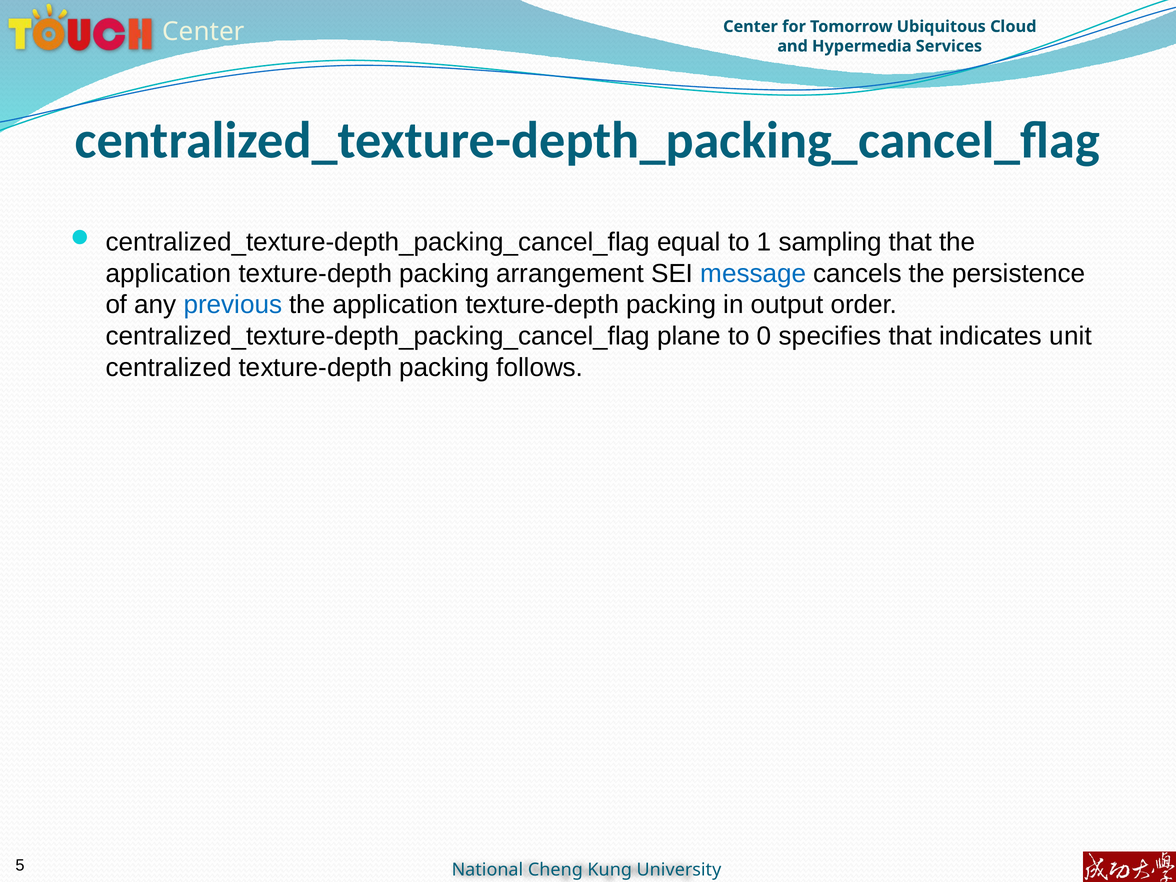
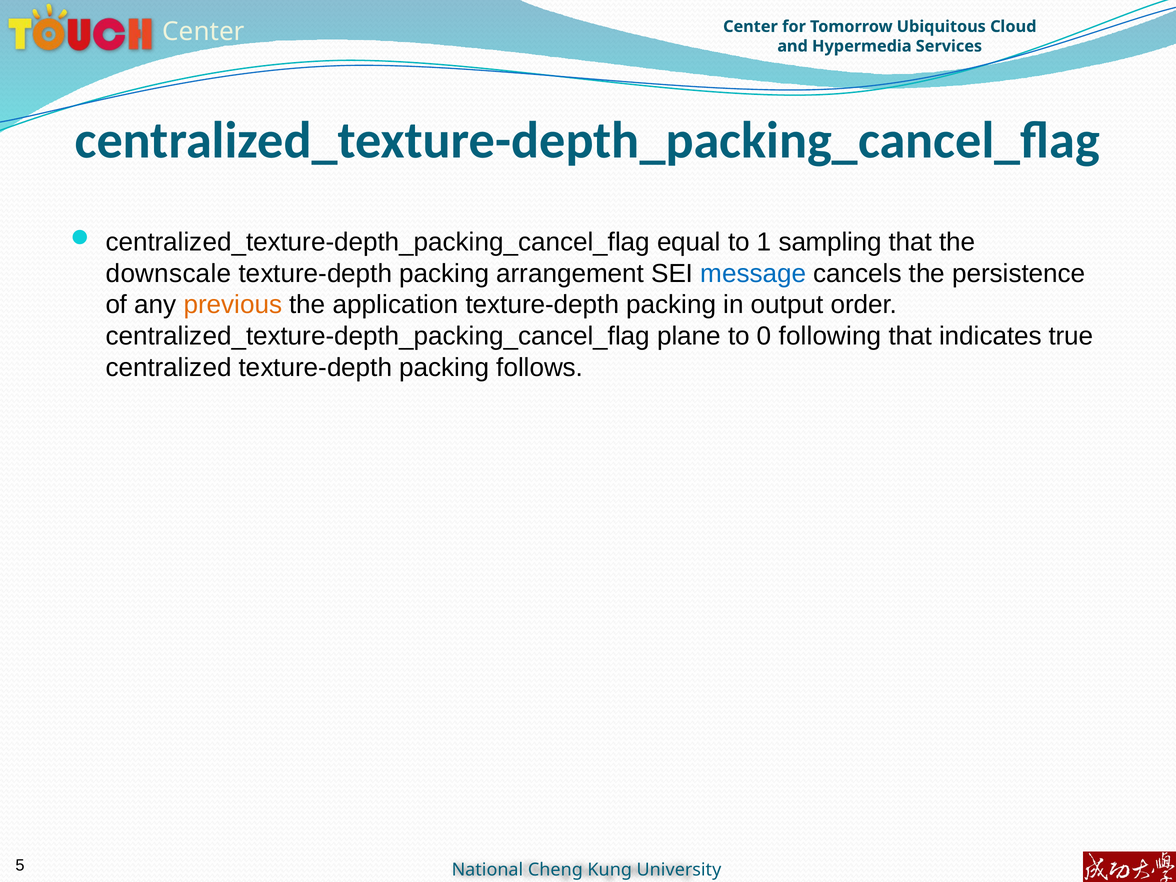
application: application -> downscale (168, 273)
previous colour: blue -> orange (233, 305)
specifies: specifies -> following (830, 336)
unit: unit -> true (1071, 336)
